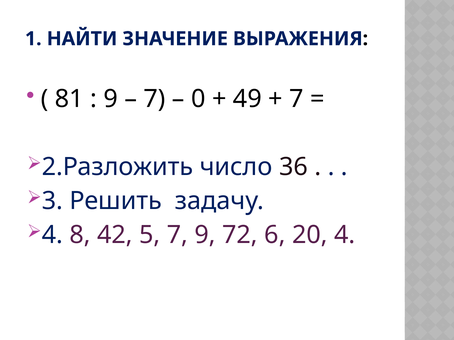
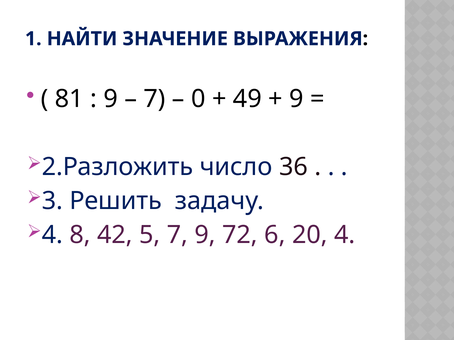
7: 7 -> 9 (296, 99)
